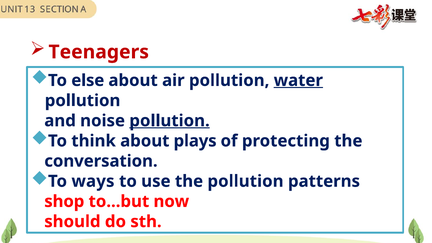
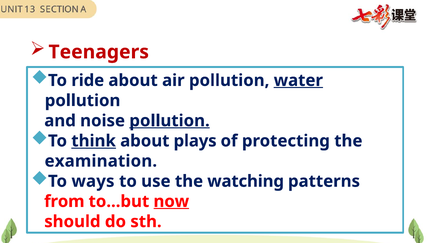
else: else -> ride (88, 80)
think underline: none -> present (94, 141)
conversation: conversation -> examination (101, 161)
the pollution: pollution -> watching (246, 181)
shop: shop -> from (64, 201)
now underline: none -> present (171, 201)
